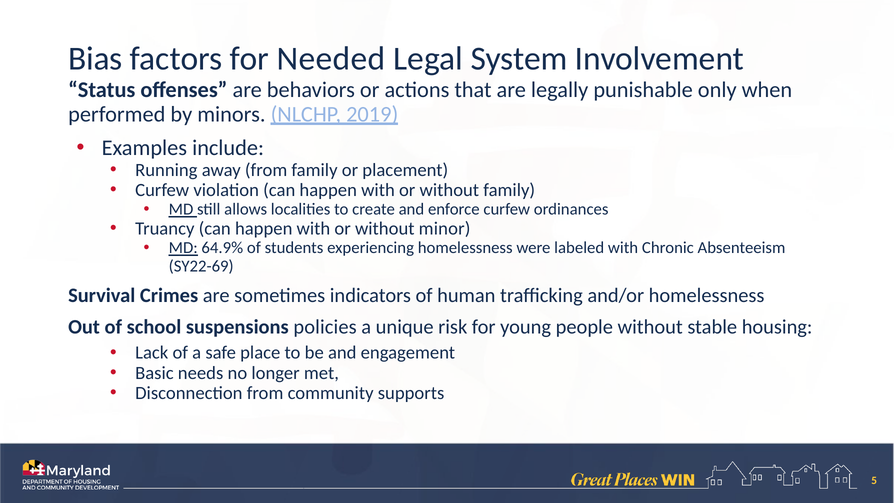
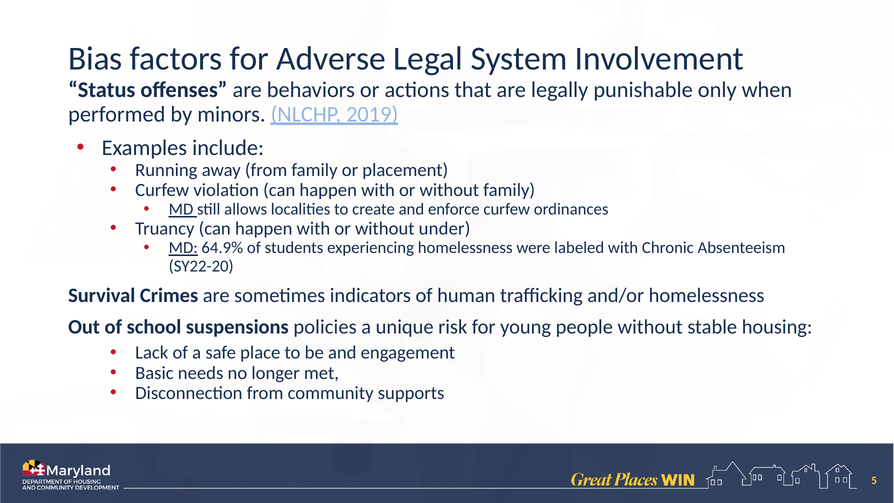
Needed: Needed -> Adverse (331, 59)
minor: minor -> under (445, 229)
SY22-69: SY22-69 -> SY22-20 (201, 266)
